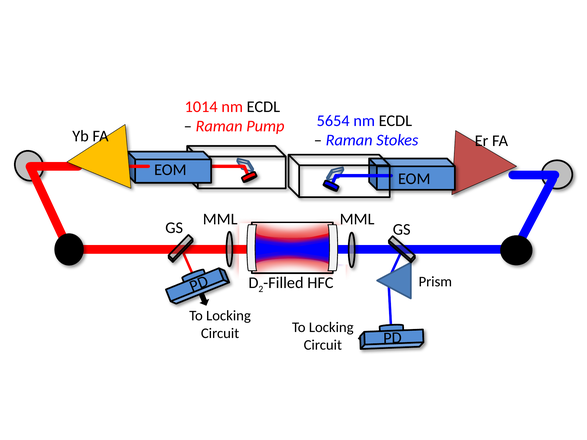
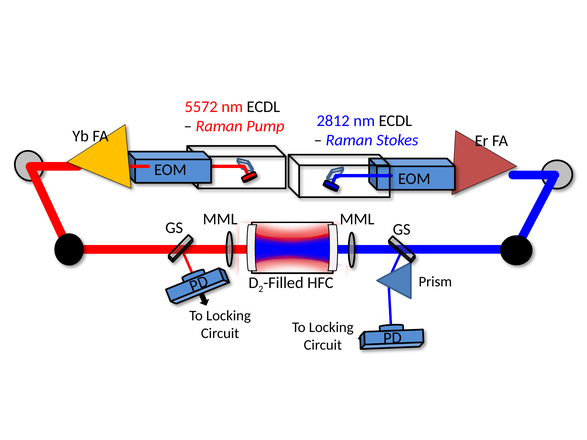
1014: 1014 -> 5572 (201, 107)
5654: 5654 -> 2812 (333, 121)
